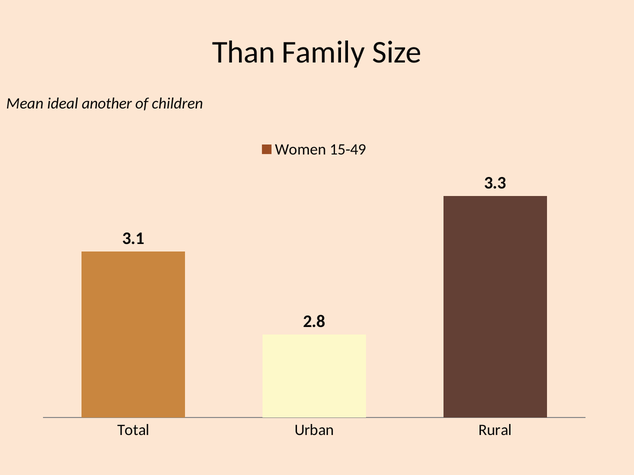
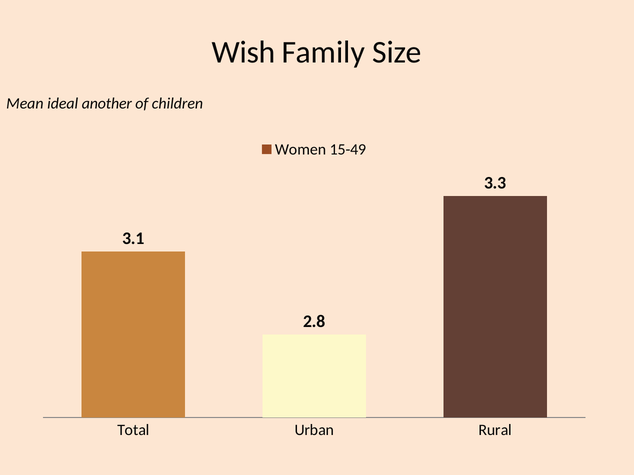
Than: Than -> Wish (244, 52)
